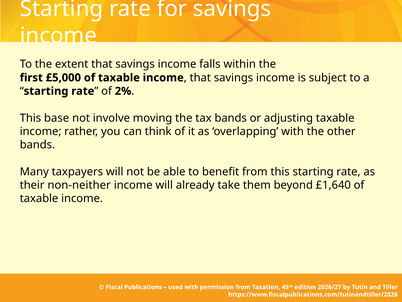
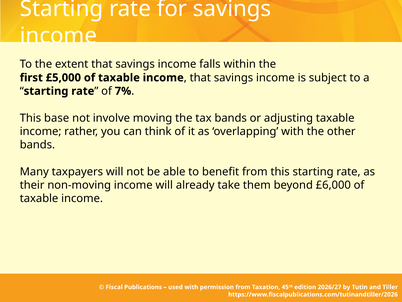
2%: 2% -> 7% (123, 91)
non-neither: non-neither -> non-moving (79, 185)
£1,640: £1,640 -> £6,000 (333, 185)
